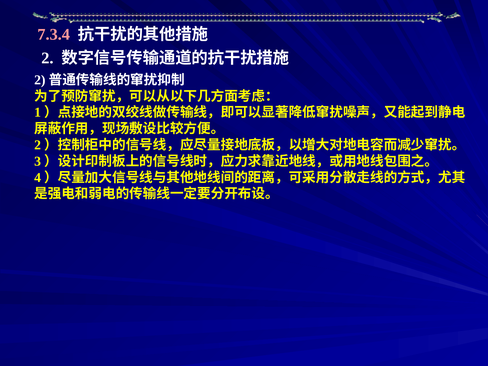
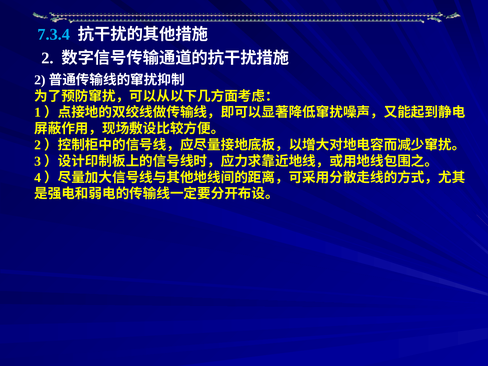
7.3.4 colour: pink -> light blue (54, 34)
